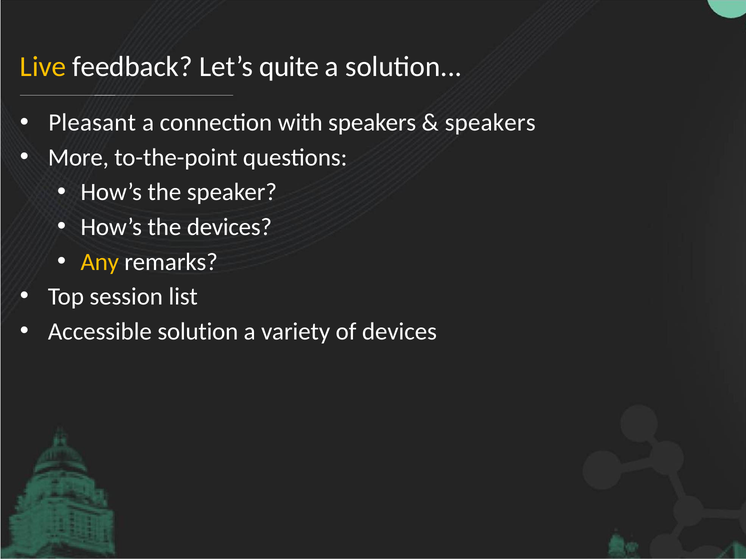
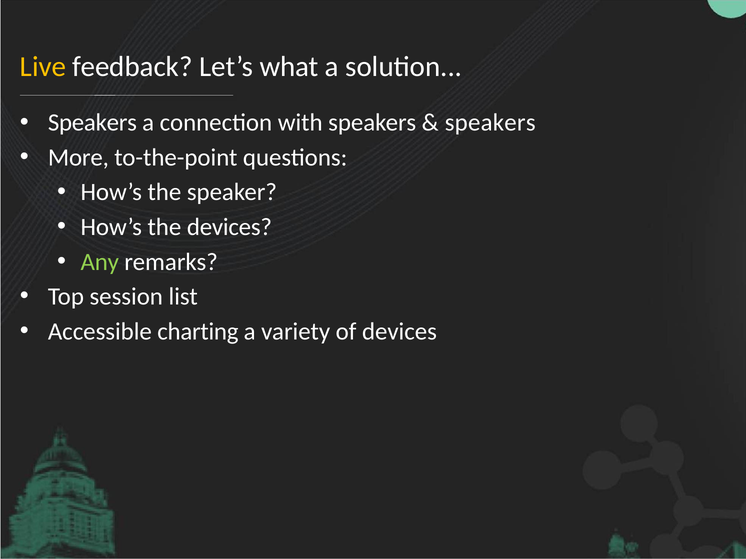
quite: quite -> what (289, 67)
Pleasant: Pleasant -> Speakers (92, 123)
Any colour: yellow -> light green (100, 262)
Accessible solution: solution -> charting (198, 332)
